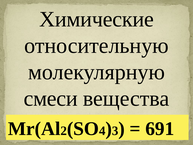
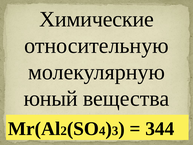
смеси: смеси -> юный (51, 98)
691: 691 -> 344 (160, 128)
